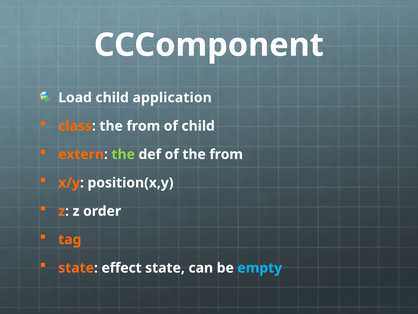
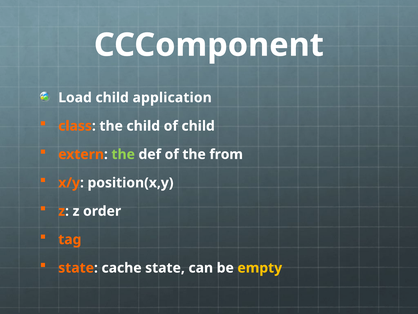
class the from: from -> child (143, 126)
effect: effect -> cache (122, 268)
empty colour: light blue -> yellow (260, 268)
